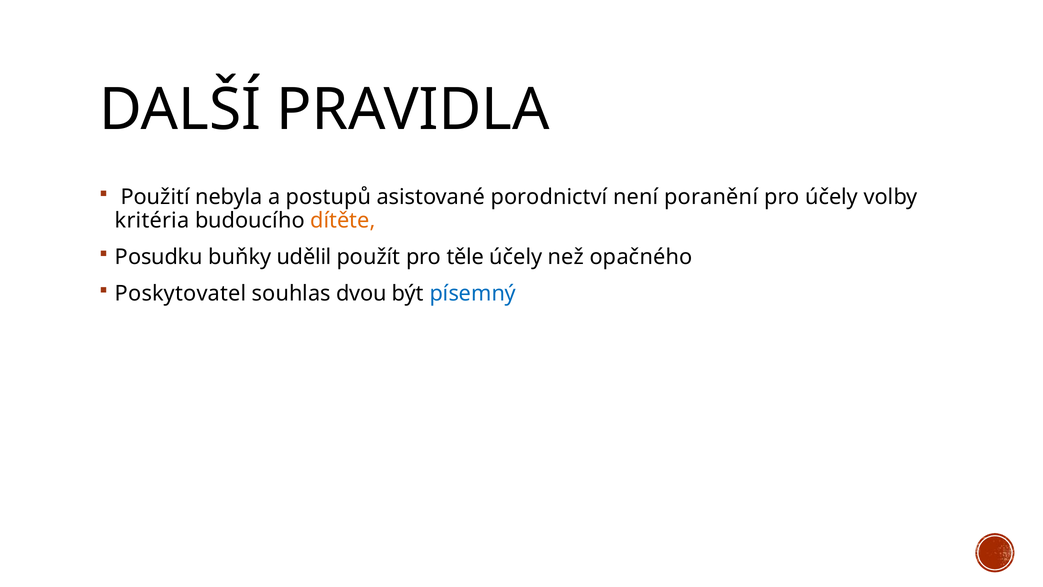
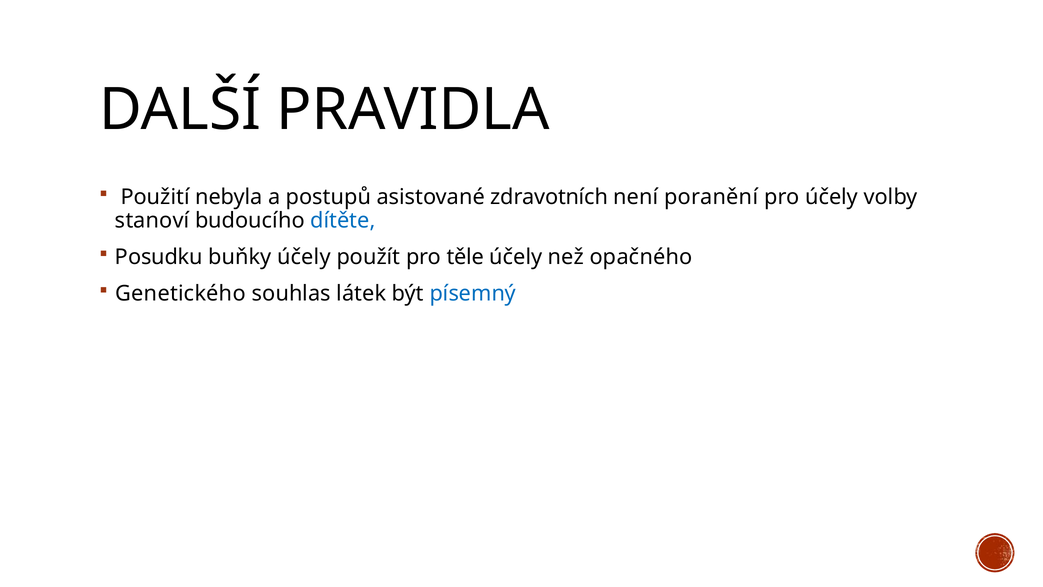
porodnictví: porodnictví -> zdravotních (549, 197)
kritéria: kritéria -> stanoví (152, 220)
dítěte colour: orange -> blue (343, 220)
buňky udělil: udělil -> účely (304, 257)
Poskytovatel: Poskytovatel -> Genetického (181, 293)
dvou: dvou -> látek (361, 293)
